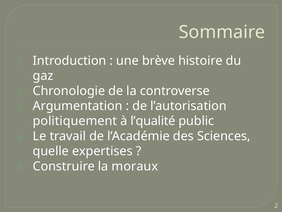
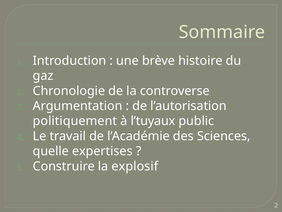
l’qualité: l’qualité -> l’tuyaux (153, 121)
moraux: moraux -> explosif (135, 166)
